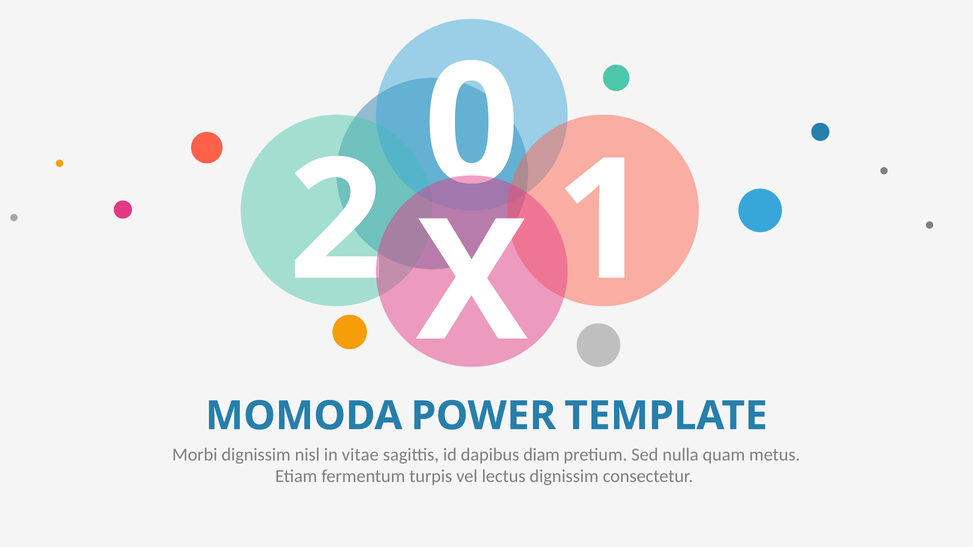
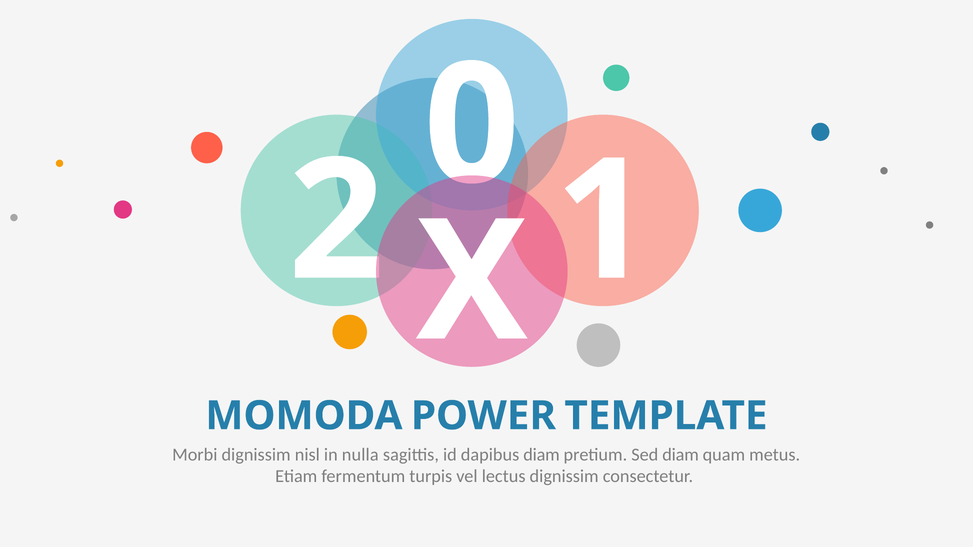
vitae: vitae -> nulla (360, 455)
Sed nulla: nulla -> diam (681, 455)
